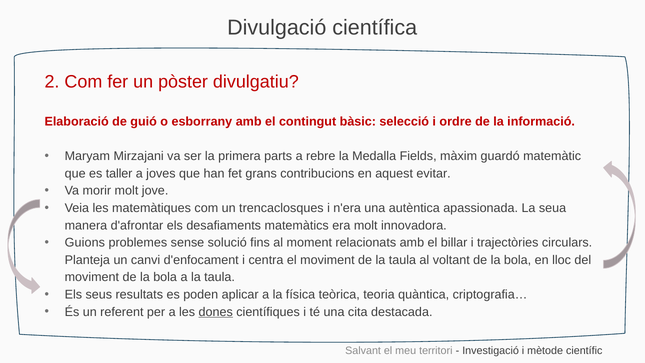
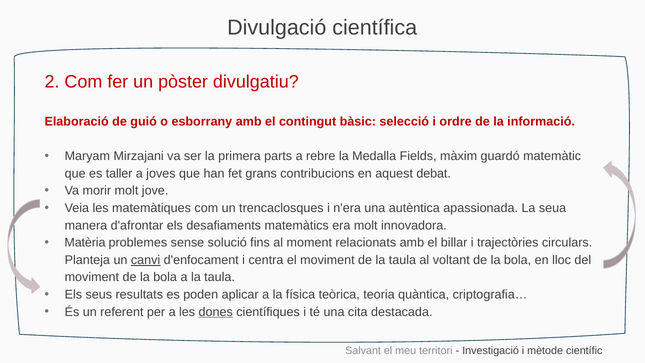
evitar: evitar -> debat (434, 173)
Guions: Guions -> Matèria (85, 243)
canvi underline: none -> present (146, 260)
